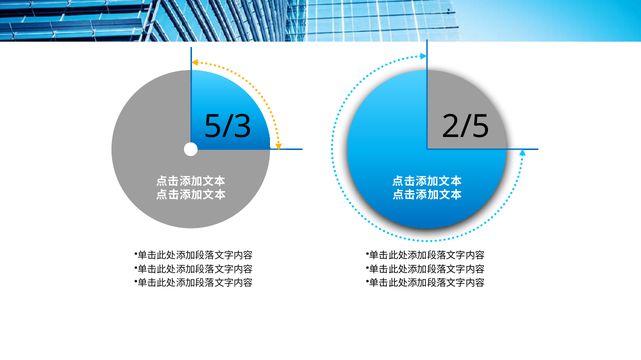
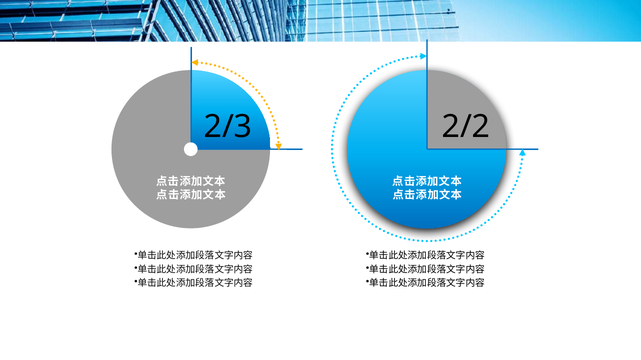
5/3: 5/3 -> 2/3 (228, 127)
2/5: 2/5 -> 2/2 (466, 127)
